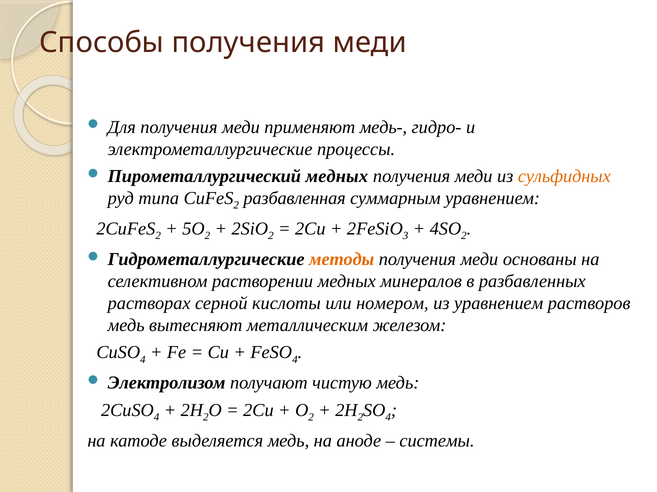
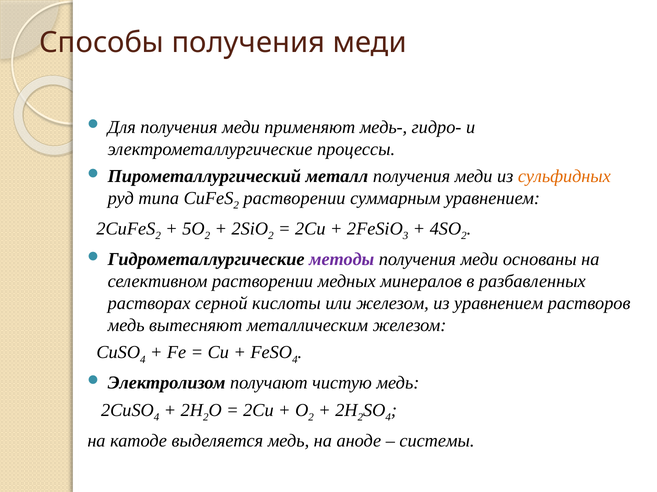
Пирометаллургический медных: медных -> металл (337, 177)
разбавленная: разбавленная -> растворении (294, 199)
методы colour: orange -> purple (342, 260)
или номером: номером -> железом (392, 304)
